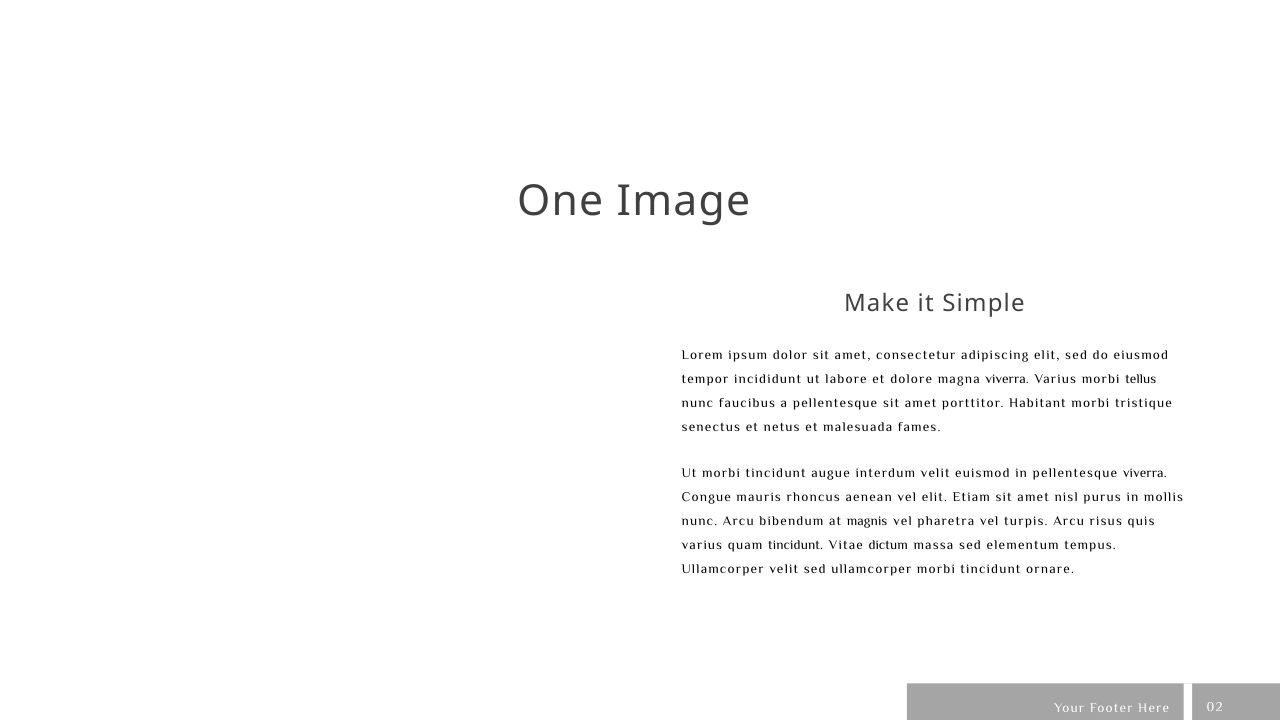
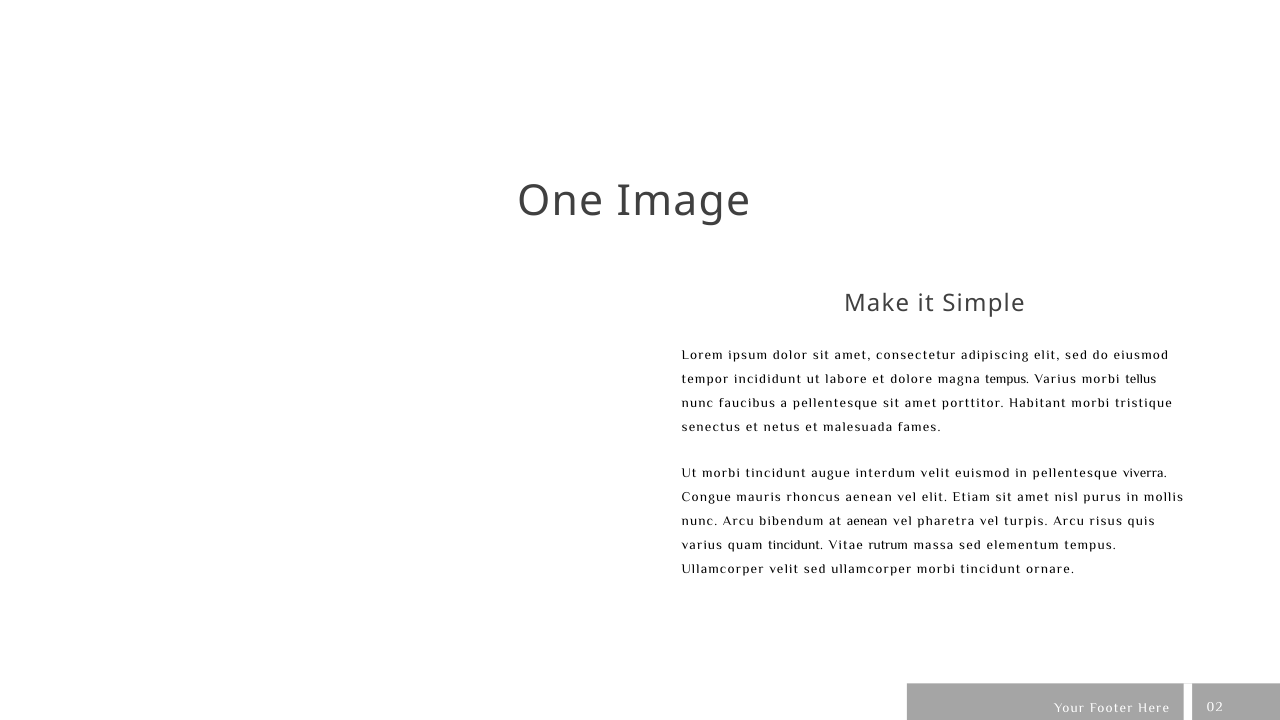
magna viverra: viverra -> tempus (1007, 379)
at magnis: magnis -> aenean (867, 521)
dictum: dictum -> rutrum (888, 545)
